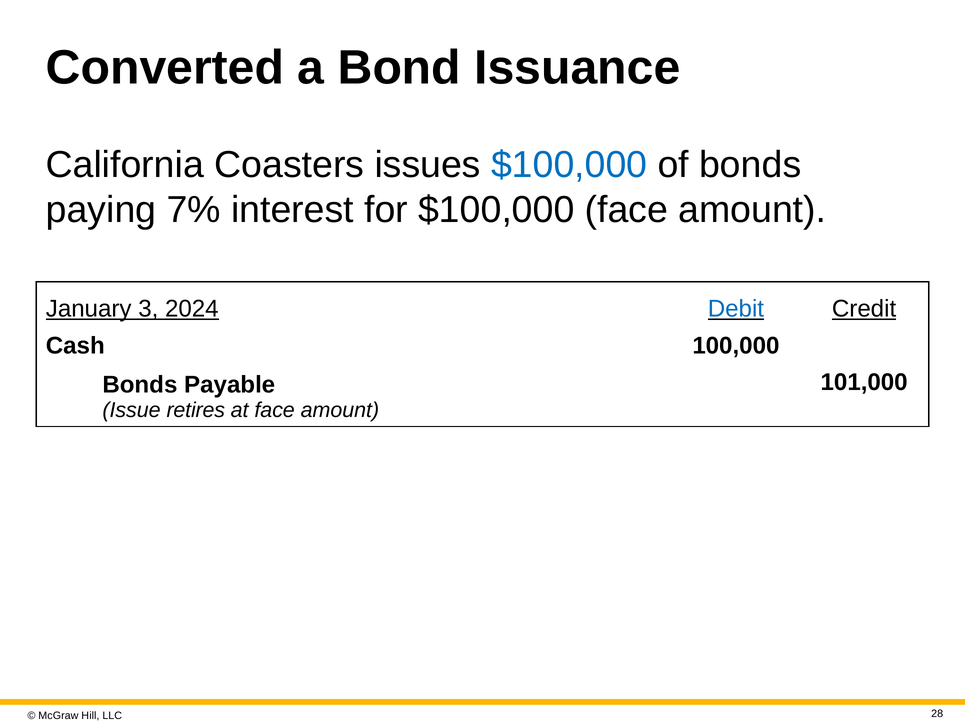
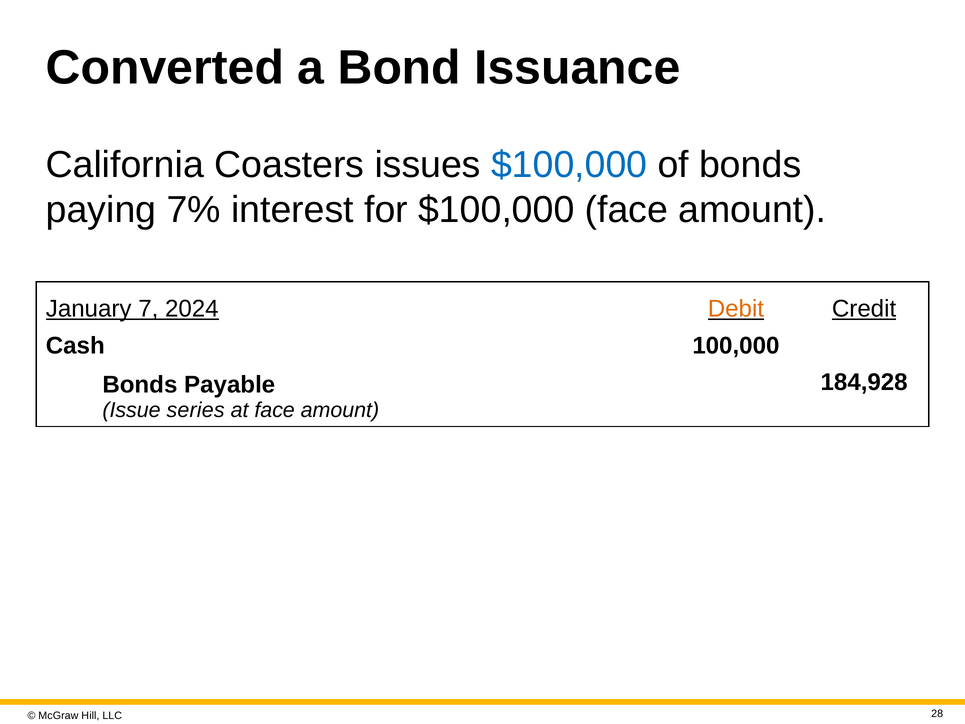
3: 3 -> 7 (148, 308)
Debit colour: blue -> orange (736, 308)
101,000: 101,000 -> 184,928 (864, 382)
retires: retires -> series (196, 410)
